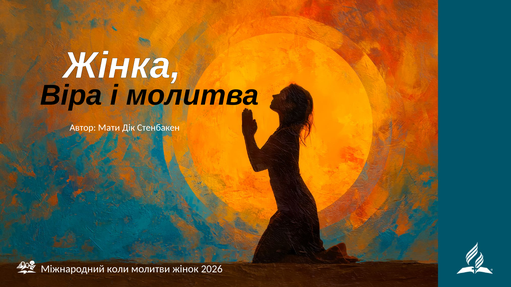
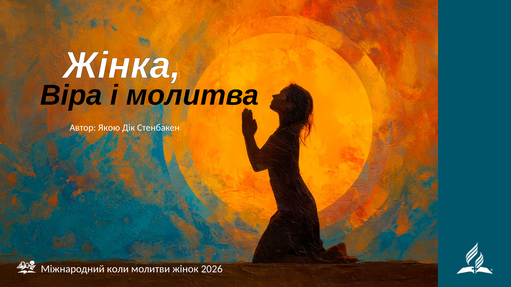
Мати: Мати -> Якою (109, 128)
